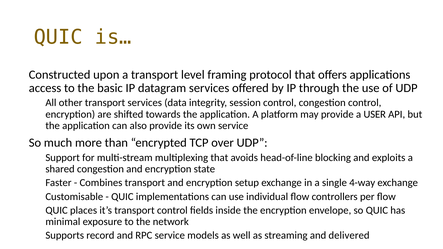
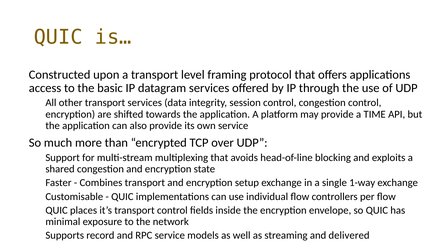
USER: USER -> TIME (375, 114)
4-way: 4-way -> 1-way (362, 183)
